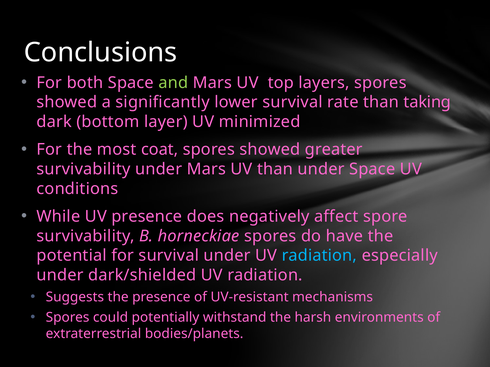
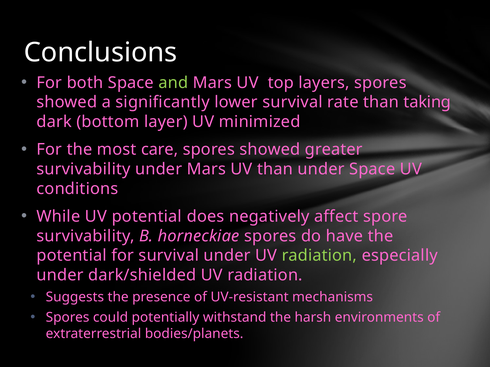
coat: coat -> care (160, 150)
UV presence: presence -> potential (147, 217)
radiation colour: light blue -> light green (319, 256)
